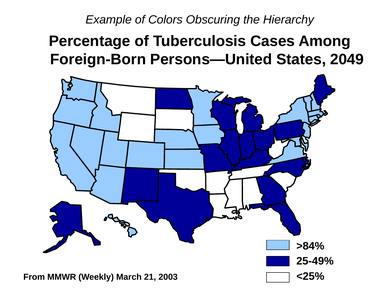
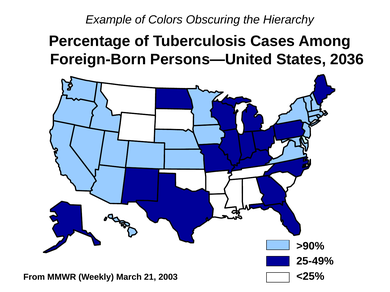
2049: 2049 -> 2036 (347, 60)
>84%: >84% -> >90% (310, 246)
